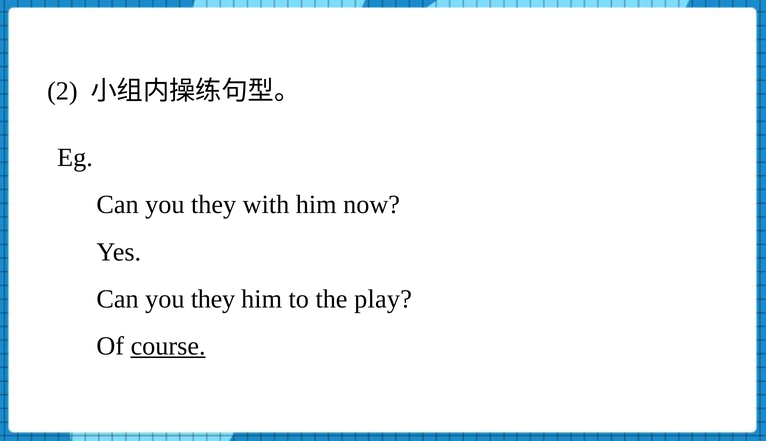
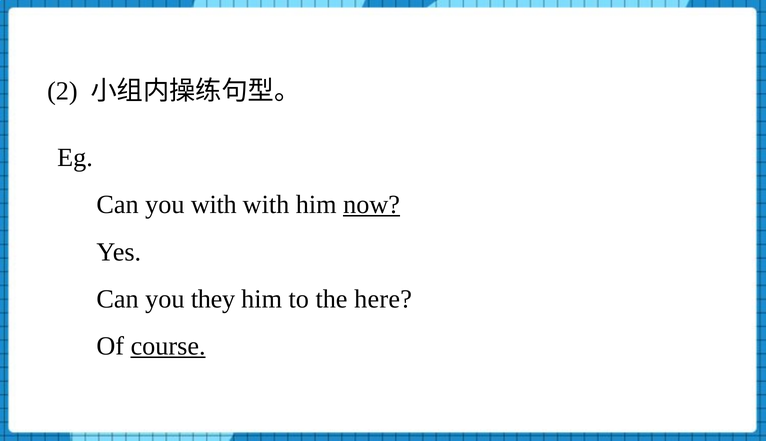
they: they -> with (214, 205)
now underline: none -> present (372, 205)
play: play -> here (383, 299)
